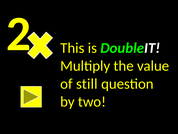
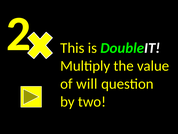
still: still -> will (87, 83)
